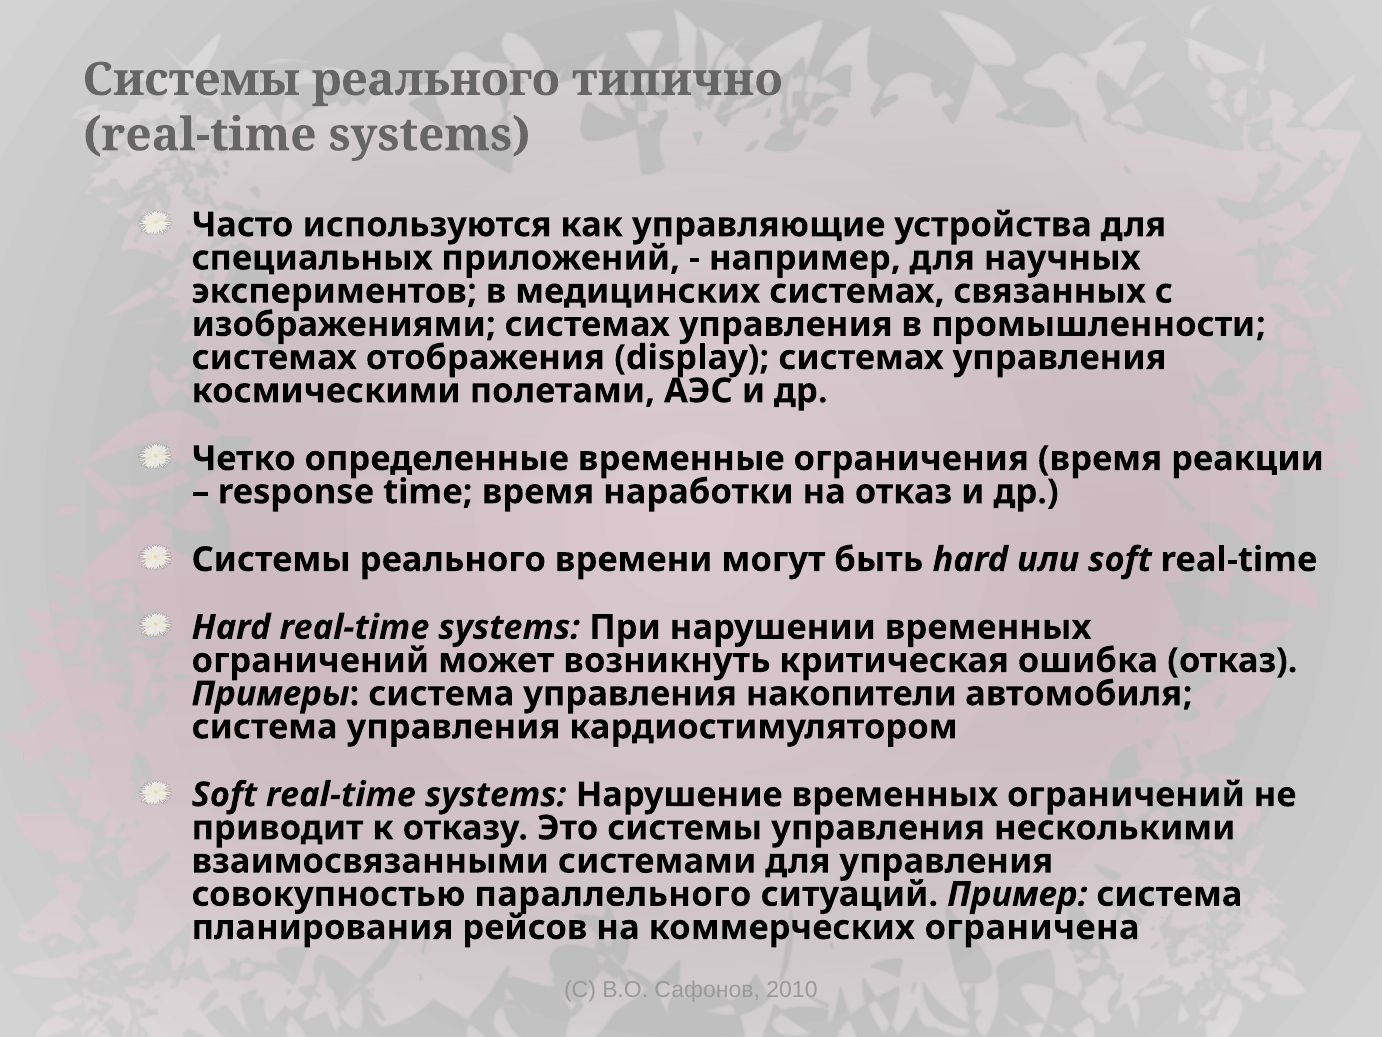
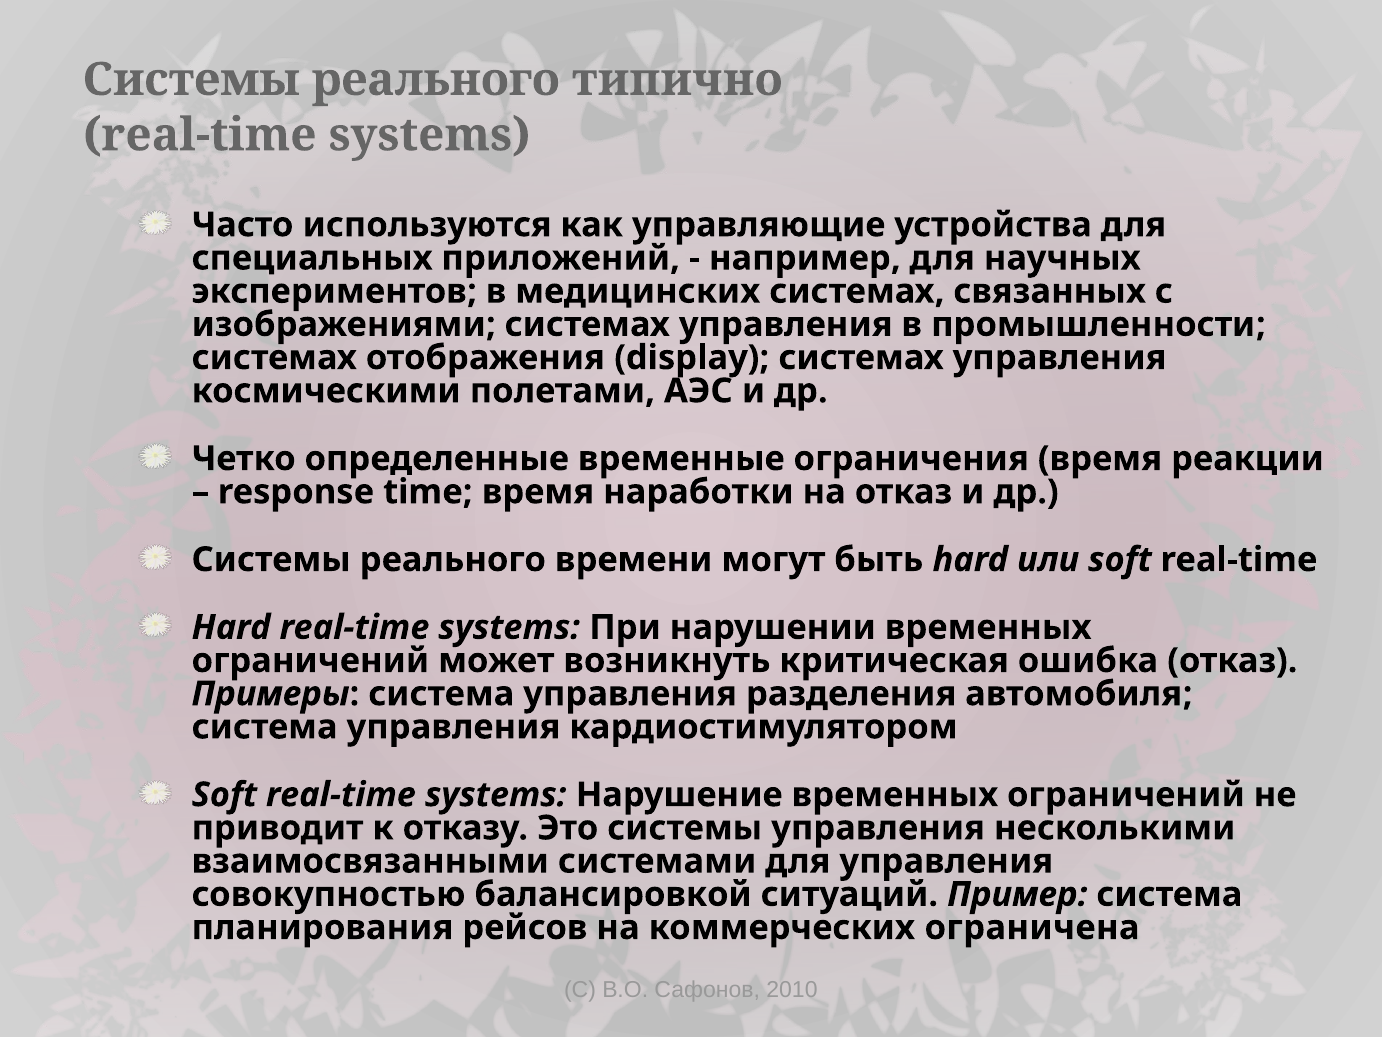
накопители: накопители -> разделения (851, 694)
параллельного: параллельного -> балансировкой (613, 894)
